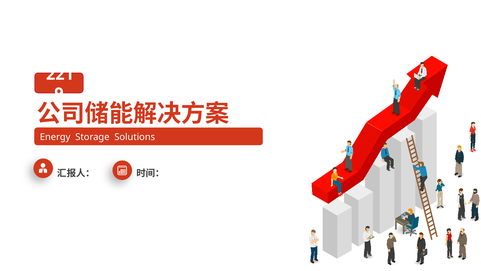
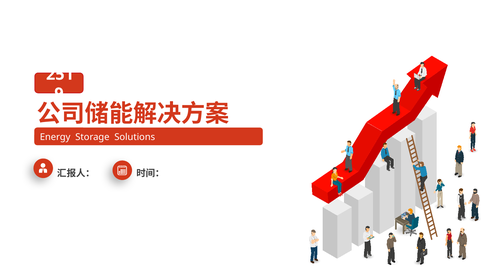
2 2: 2 -> 5 (60, 74)
